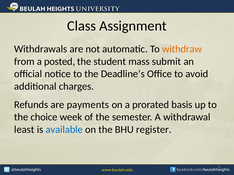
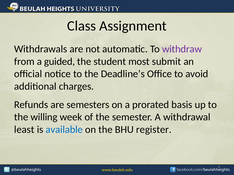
withdraw colour: orange -> purple (182, 49)
posted: posted -> guided (60, 62)
mass: mass -> most (139, 62)
payments: payments -> semesters (88, 105)
choice: choice -> willing (44, 117)
